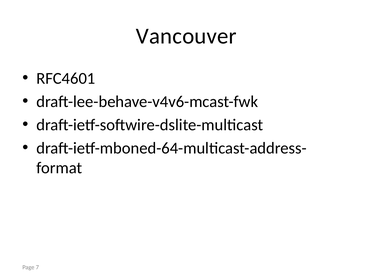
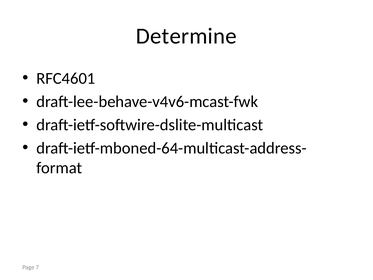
Vancouver: Vancouver -> Determine (186, 36)
